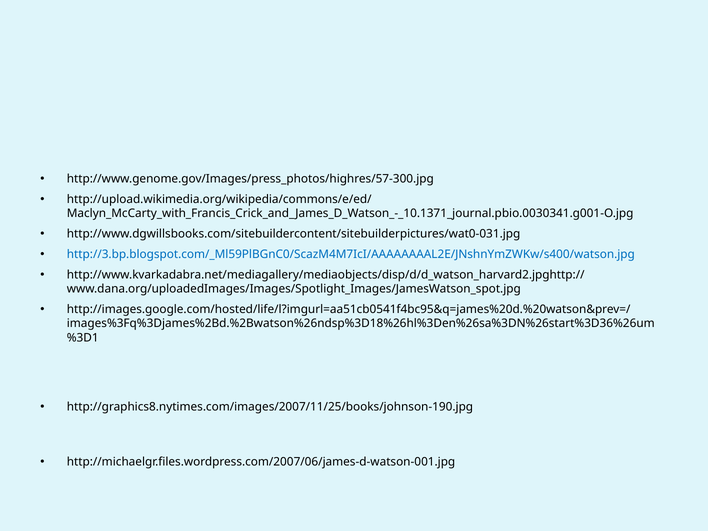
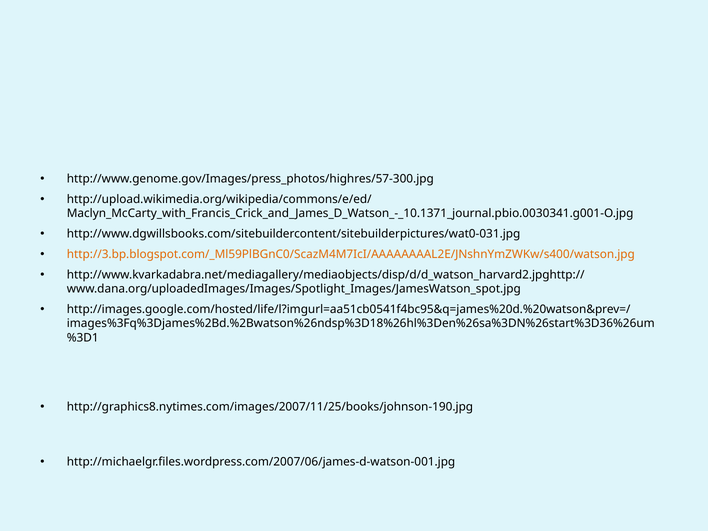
http://3.bp.blogspot.com/_Ml59PlBGnC0/ScazM4M7IcI/AAAAAAAAL2E/JNshnYmZWKw/s400/watson.jpg colour: blue -> orange (351, 254)
